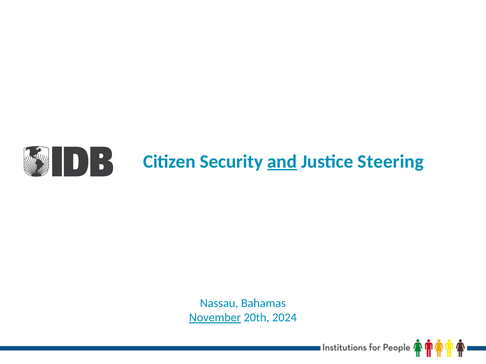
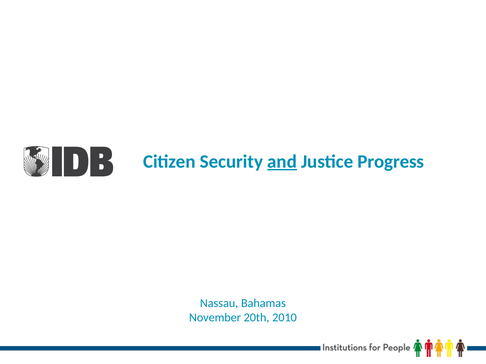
Steering: Steering -> Progress (391, 162)
November underline: present -> none (215, 318)
2024: 2024 -> 2010 (285, 318)
